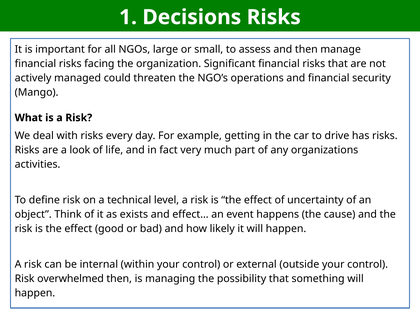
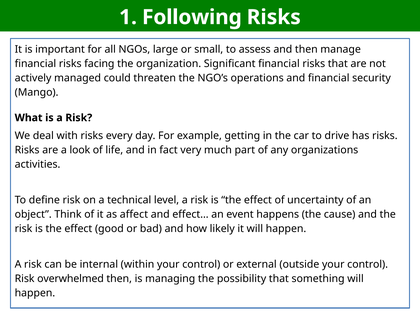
Decisions: Decisions -> Following (192, 17)
exists: exists -> affect (134, 214)
